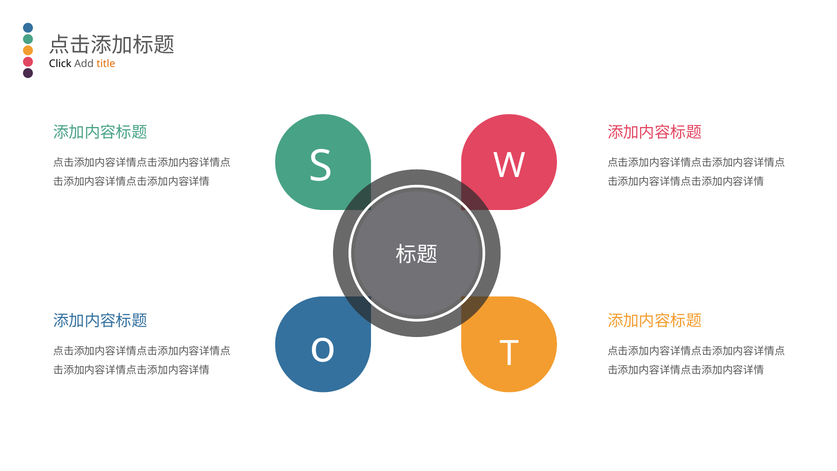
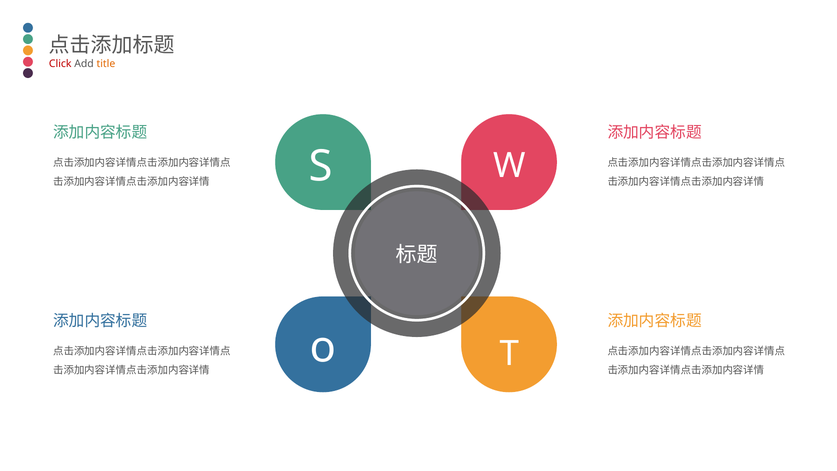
Click colour: black -> red (60, 64)
